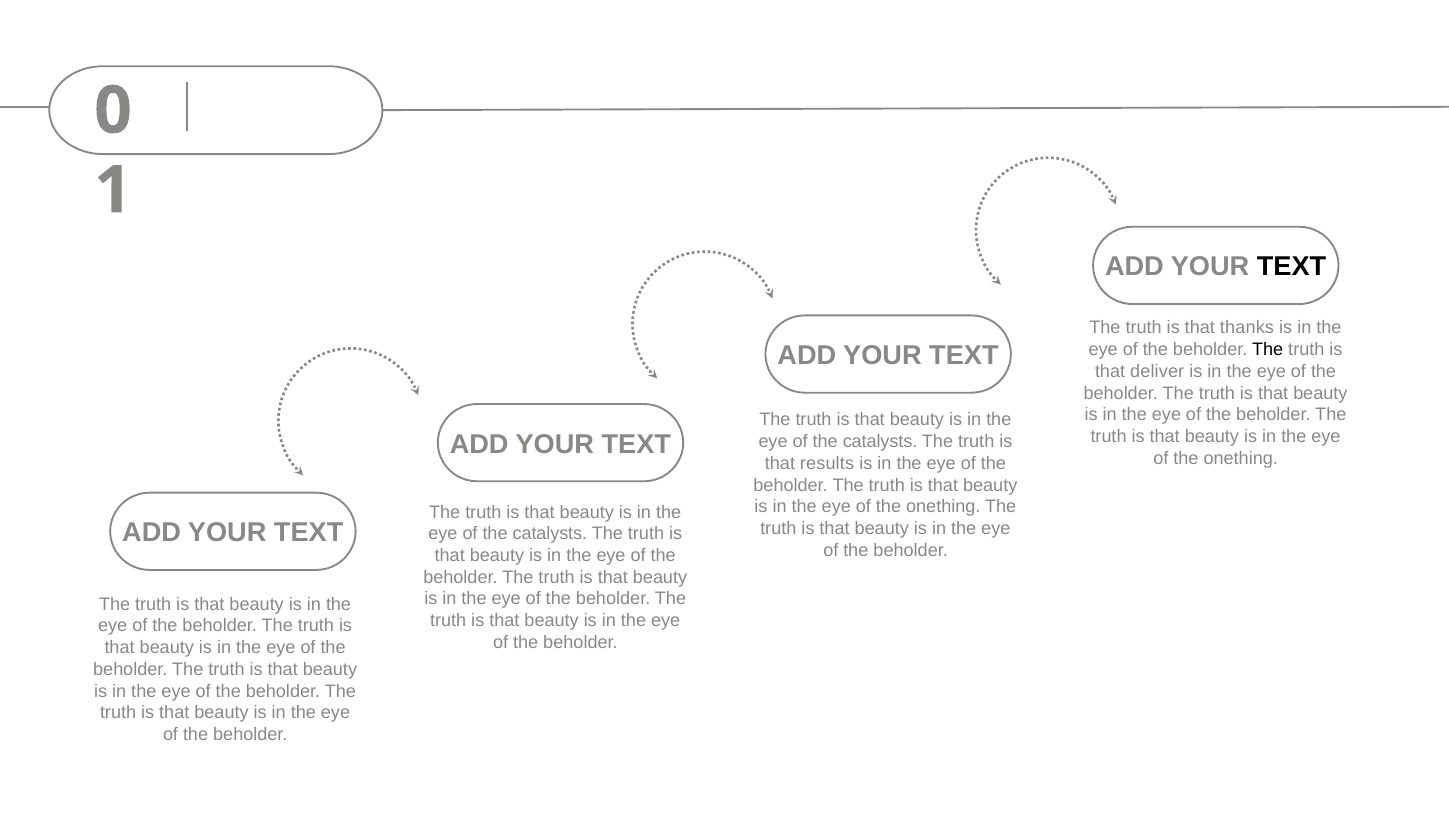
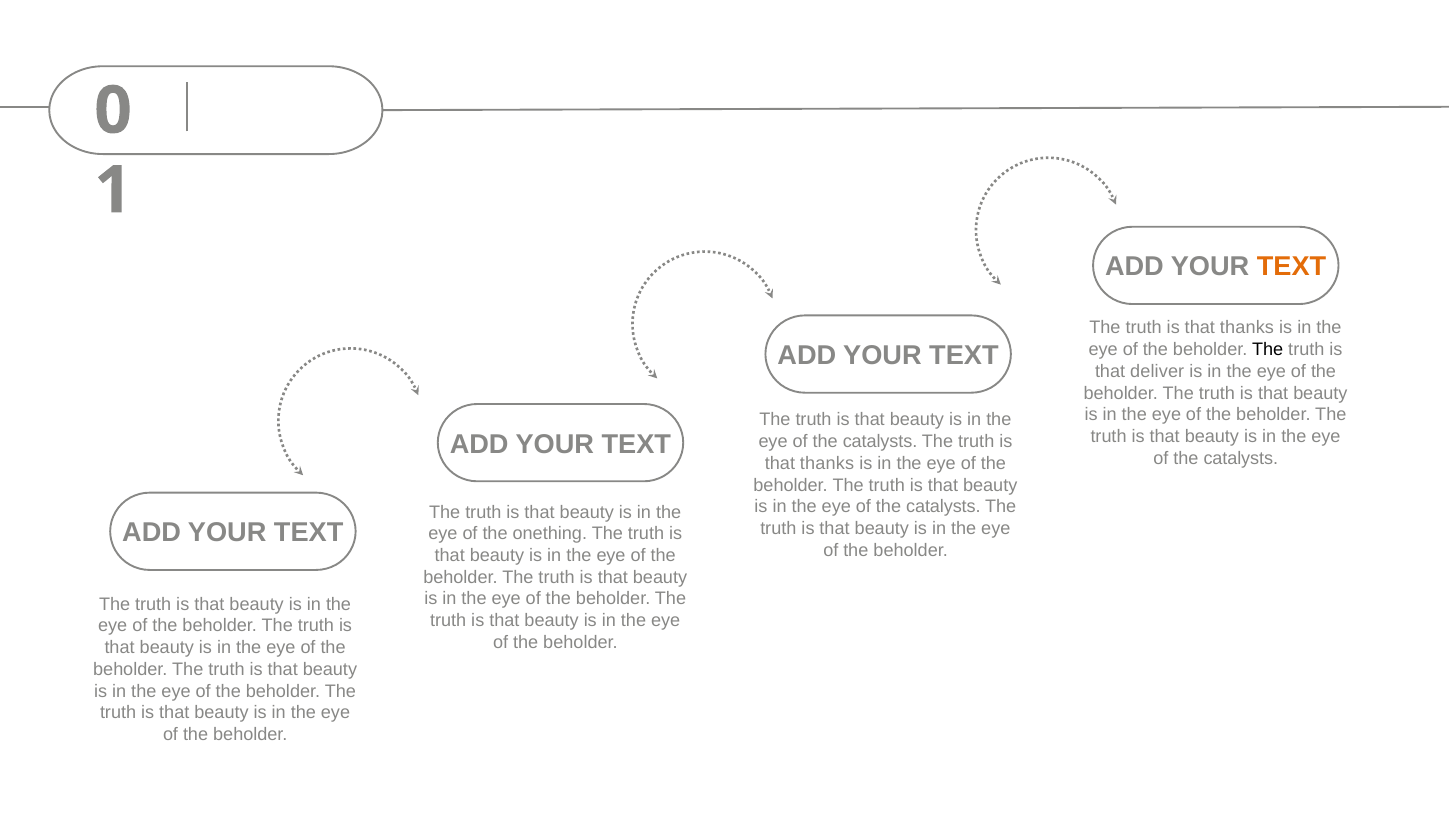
TEXT colour: black -> orange (1292, 267)
onething: onething -> catalysts (1241, 458)
results: results -> thanks (827, 463)
onething: onething -> catalysts (943, 507)
catalysts: catalysts -> onething (550, 534)
